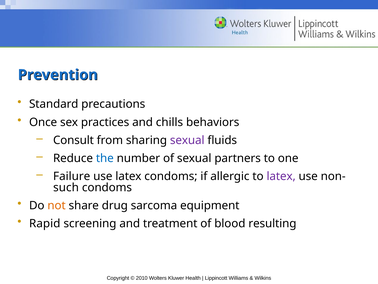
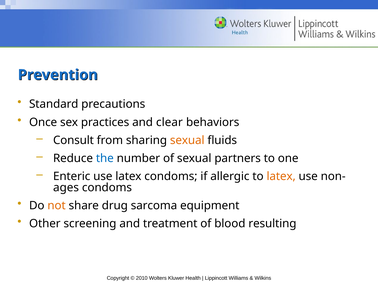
chills: chills -> clear (169, 122)
sexual colour: purple -> orange (187, 140)
Failure: Failure -> Enteric (72, 176)
latex colour: purple -> orange (281, 176)
such: such -> ages (66, 187)
Rapid: Rapid -> Other (45, 223)
